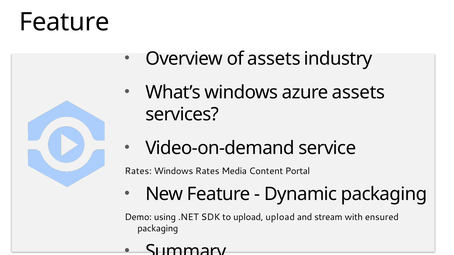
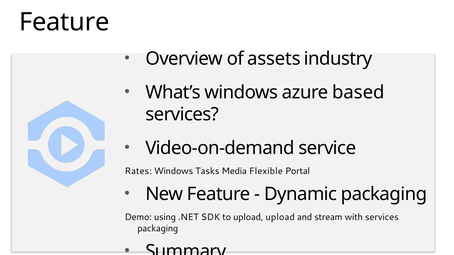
azure assets: assets -> based (358, 92)
Windows Rates: Rates -> Tasks (207, 171)
Content: Content -> Flexible (266, 171)
with ensured: ensured -> services (382, 218)
